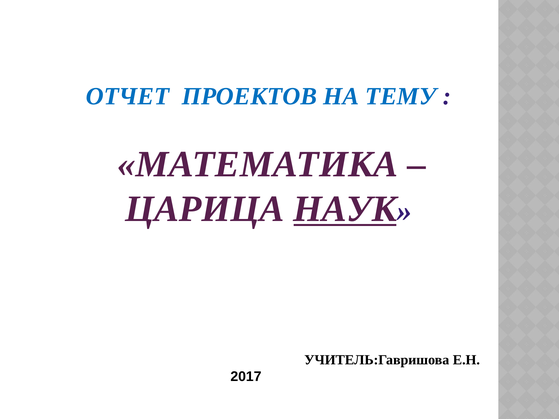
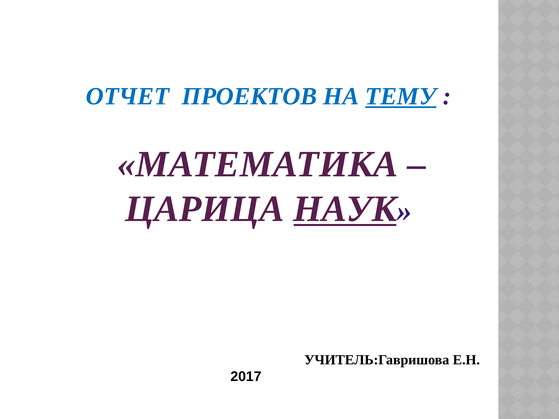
ТЕМУ underline: none -> present (401, 96)
